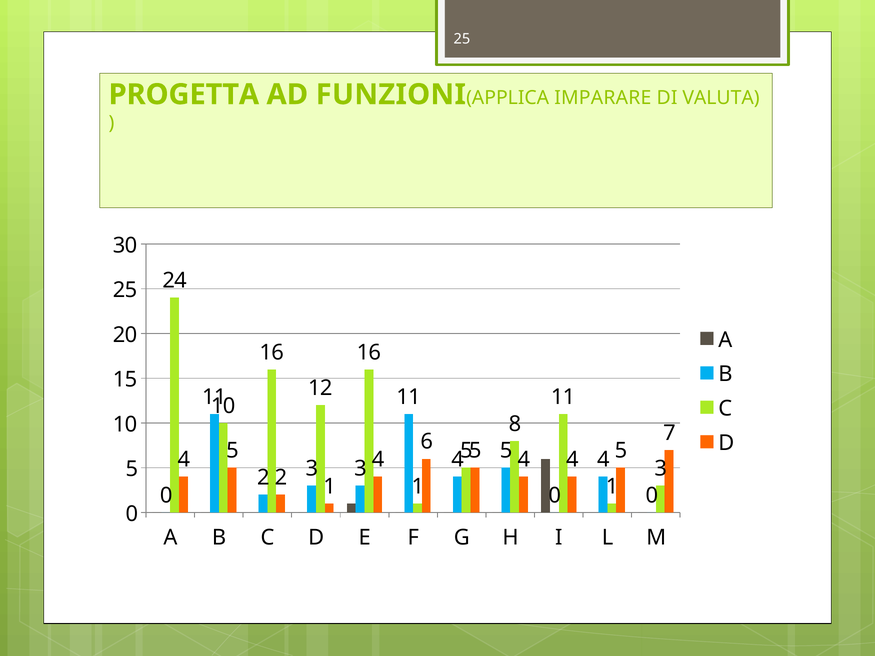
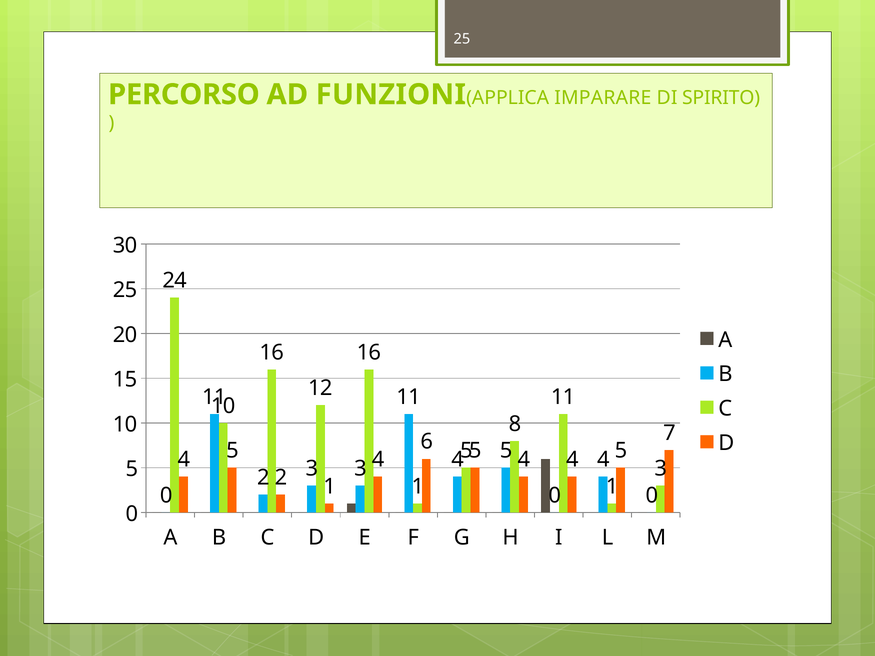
PROGETTA: PROGETTA -> PERCORSO (184, 95)
VALUTA: VALUTA -> SPIRITO (721, 98)
